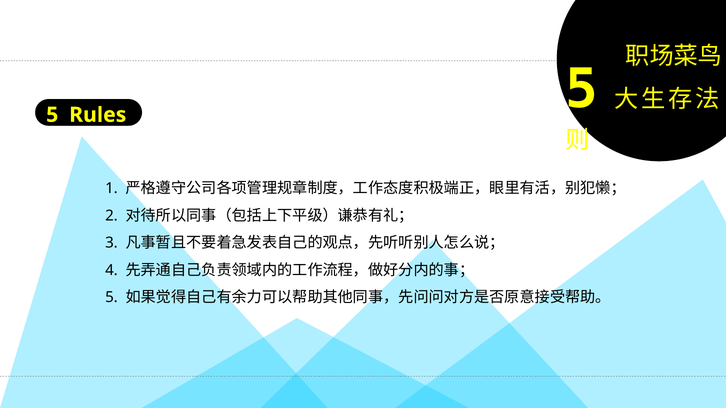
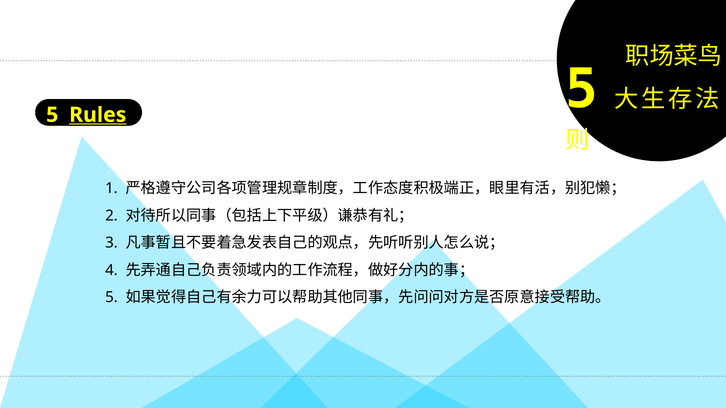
Rules underline: none -> present (98, 115)
